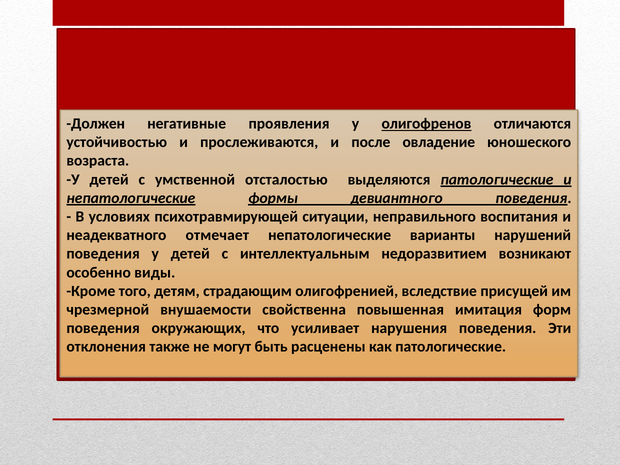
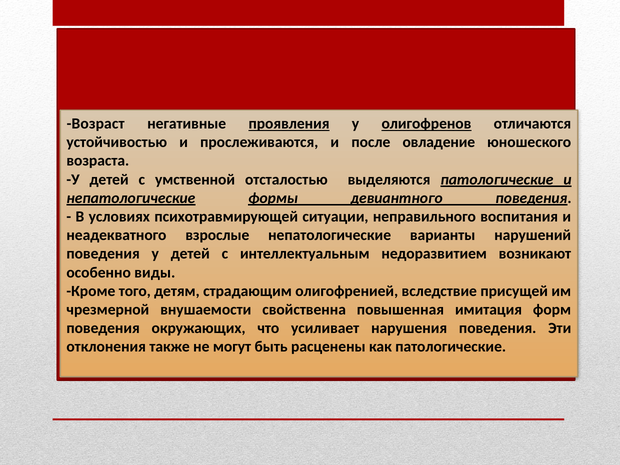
Должен: Должен -> Возраст (96, 124)
проявления underline: none -> present (289, 124)
отмечает: отмечает -> взрослые (217, 235)
